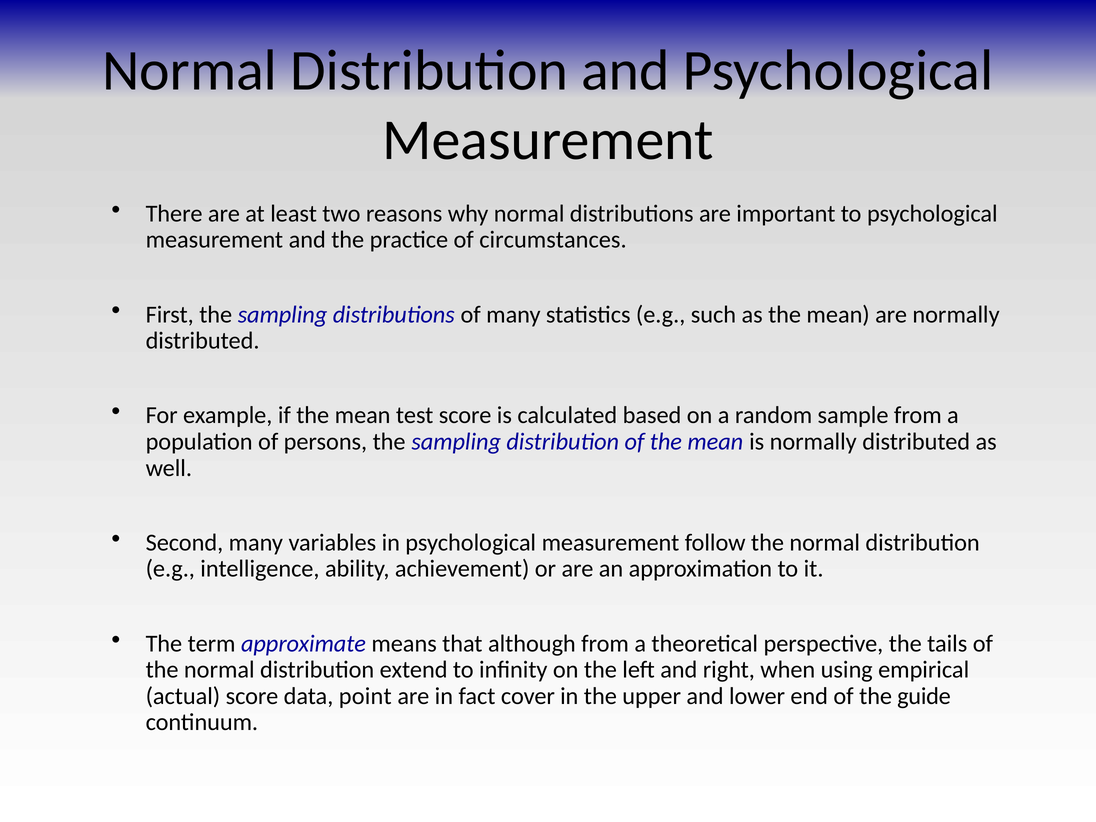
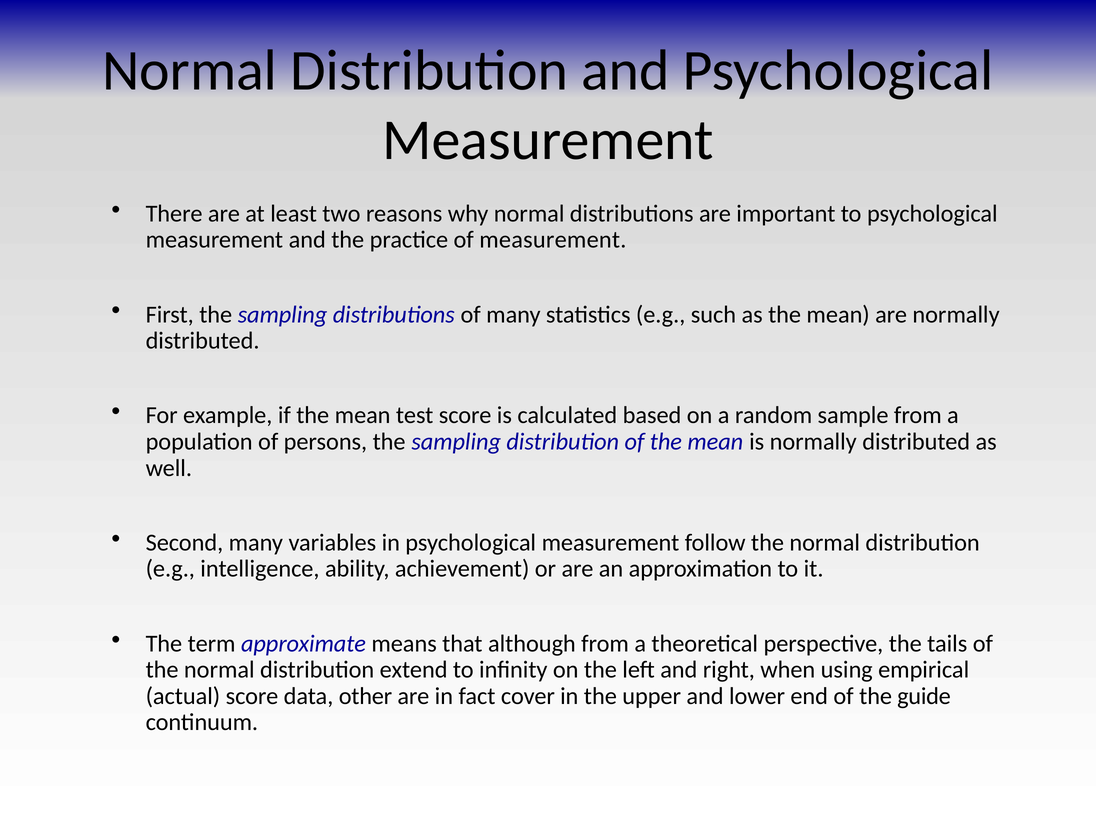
of circumstances: circumstances -> measurement (553, 240)
point: point -> other (365, 696)
